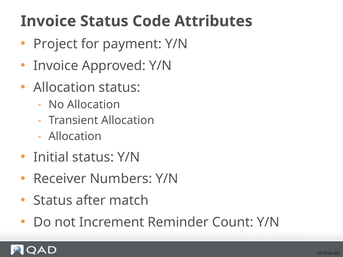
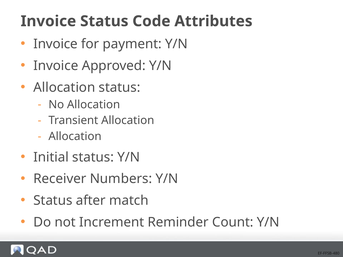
Project: Project -> Invoice (56, 44)
